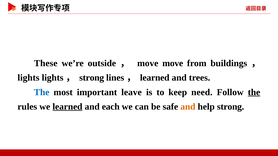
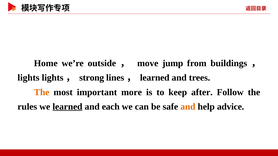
These: These -> Home (46, 63)
move move: move -> jump (173, 63)
The colour: blue -> orange (42, 92)
leave: leave -> more (132, 92)
need: need -> after (202, 92)
the underline: present -> none (254, 92)
help strong: strong -> advice (231, 107)
